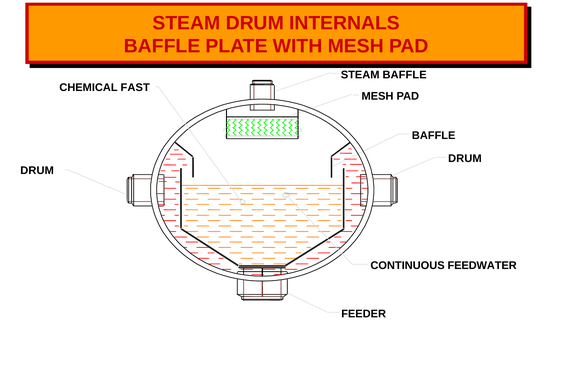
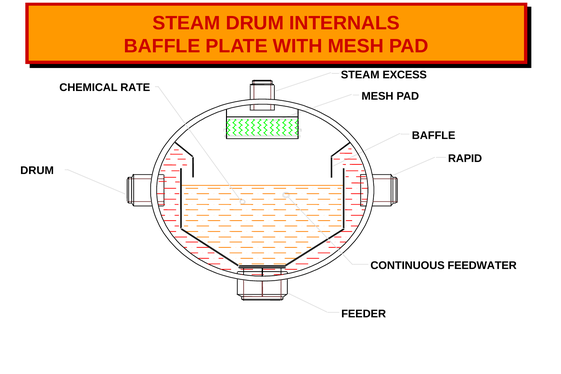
STEAM BAFFLE: BAFFLE -> EXCESS (405, 75)
FAST: FAST -> RATE (135, 88)
DRUM: DRUM -> RAPID (465, 158)
